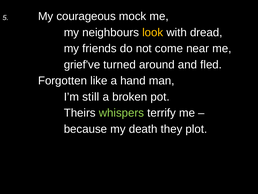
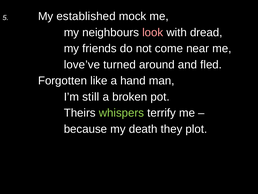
courageous: courageous -> established (86, 16)
look colour: yellow -> pink (153, 32)
grief’ve: grief’ve -> love’ve (82, 64)
